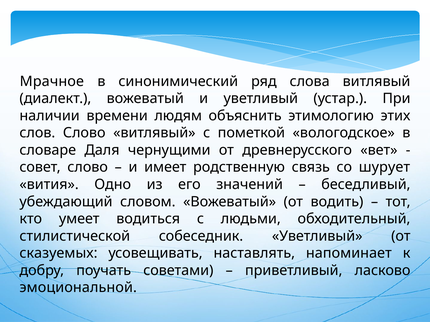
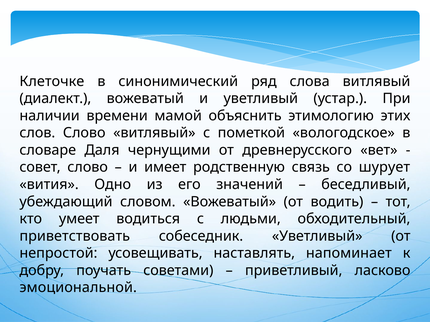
Мрачное: Мрачное -> Клеточке (52, 82)
людям: людям -> мамой (178, 116)
стилистической: стилистической -> приветствовать (75, 236)
сказуемых: сказуемых -> непростой (58, 254)
